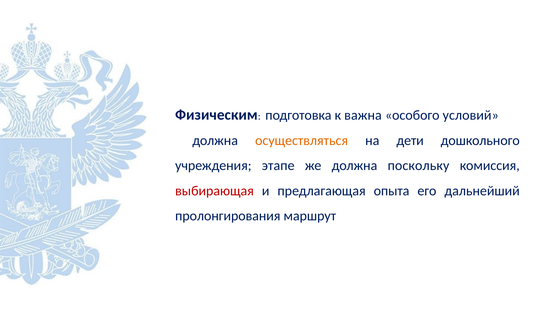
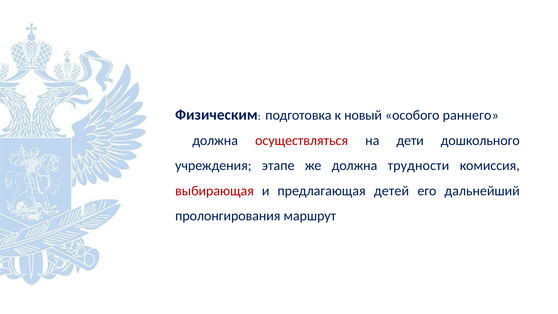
важна: важна -> новый (363, 115)
условий: условий -> раннего (471, 115)
осуществляться colour: orange -> red (302, 140)
поскольку: поскольку -> трудности (418, 166)
опыта: опыта -> детей (391, 191)
